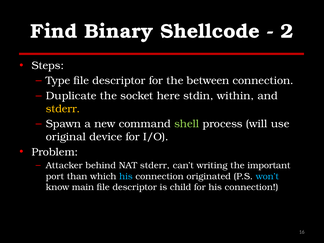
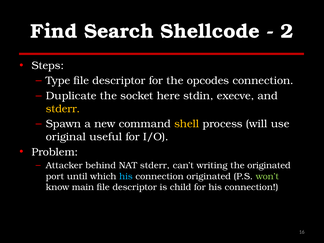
Binary: Binary -> Search (119, 31)
between: between -> opcodes (208, 81)
within: within -> execve (236, 96)
shell colour: light green -> yellow (187, 124)
device: device -> useful (106, 137)
the important: important -> originated (269, 165)
than: than -> until (77, 176)
won’t colour: light blue -> light green (267, 176)
